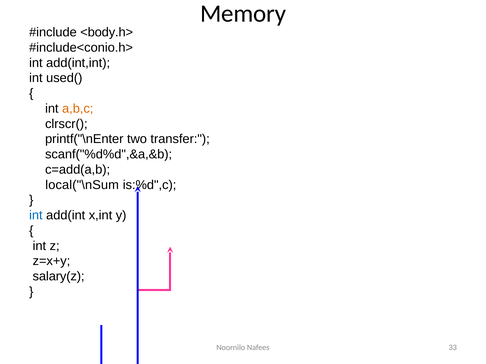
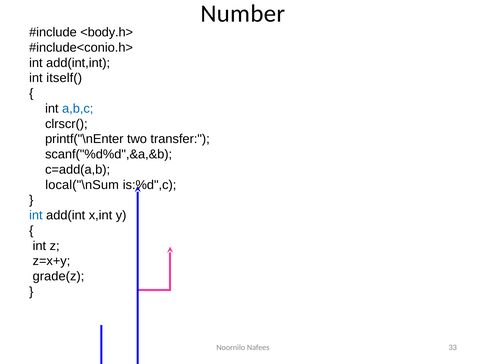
Memory: Memory -> Number (243, 13)
used(: used( -> itself( (64, 78)
a,b,c colour: orange -> blue (78, 109)
salary(z: salary(z -> grade(z (59, 277)
